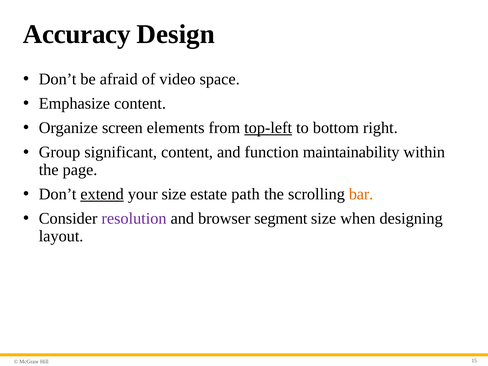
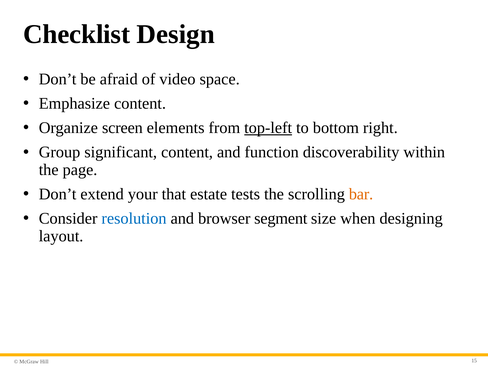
Accuracy: Accuracy -> Checklist (77, 34)
maintainability: maintainability -> discoverability (351, 152)
extend underline: present -> none (102, 194)
your size: size -> that (174, 194)
path: path -> tests (246, 194)
resolution colour: purple -> blue (134, 219)
